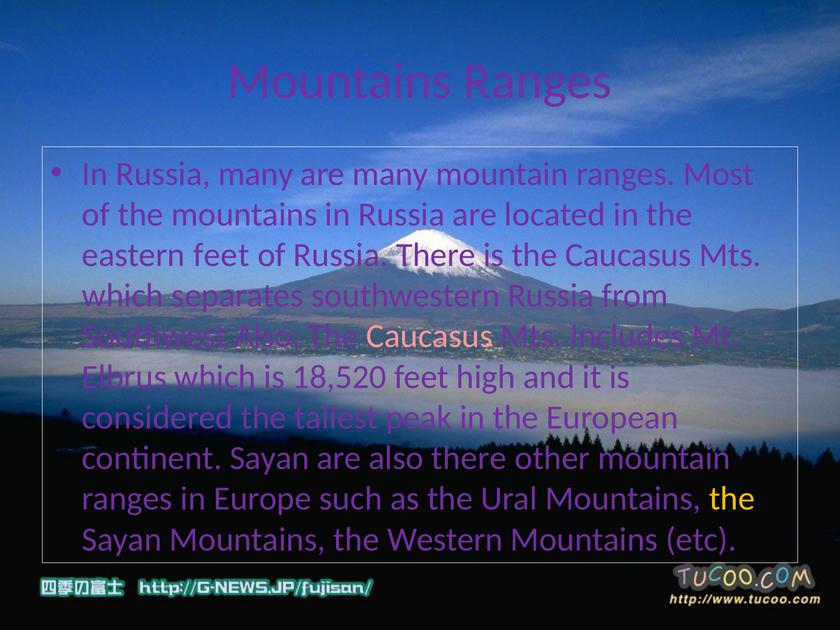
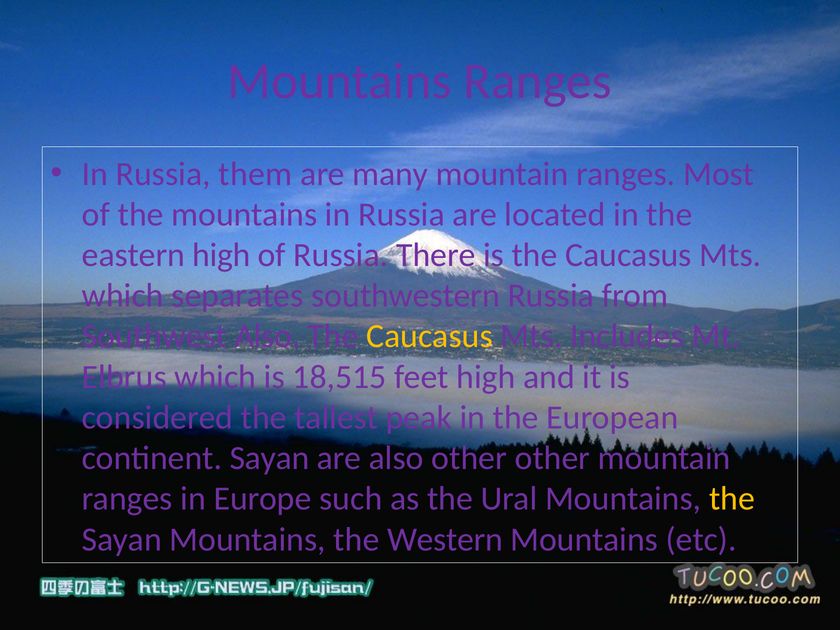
Russia many: many -> them (255, 174)
eastern feet: feet -> high (222, 255)
Caucasus colour: pink -> yellow (429, 336)
18,520: 18,520 -> 18,515 (339, 377)
also there: there -> other (469, 458)
